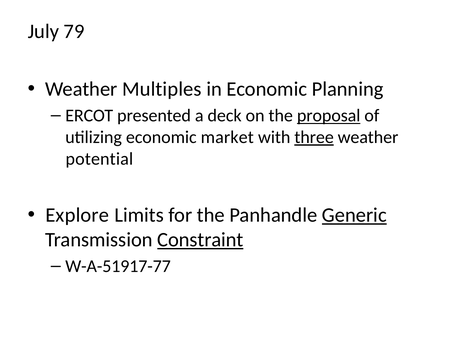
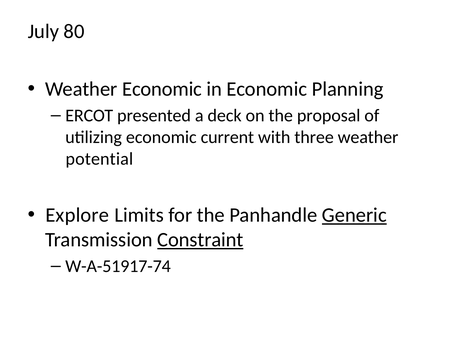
79: 79 -> 80 (74, 31)
Weather Multiples: Multiples -> Economic (162, 89)
proposal underline: present -> none (329, 116)
market: market -> current (227, 137)
three underline: present -> none (314, 137)
W-A-51917-77: W-A-51917-77 -> W-A-51917-74 (118, 266)
